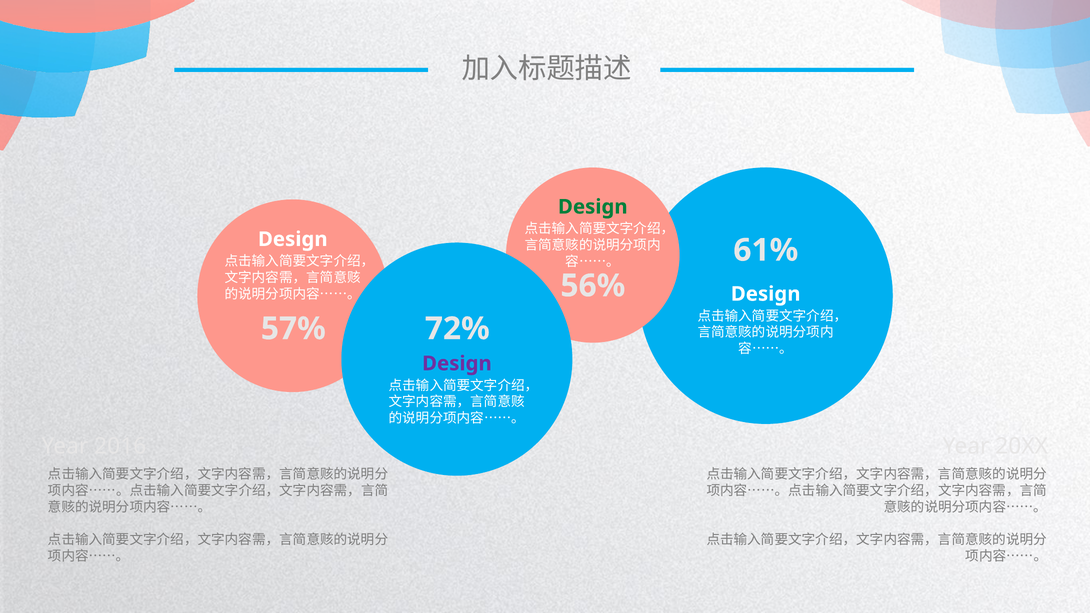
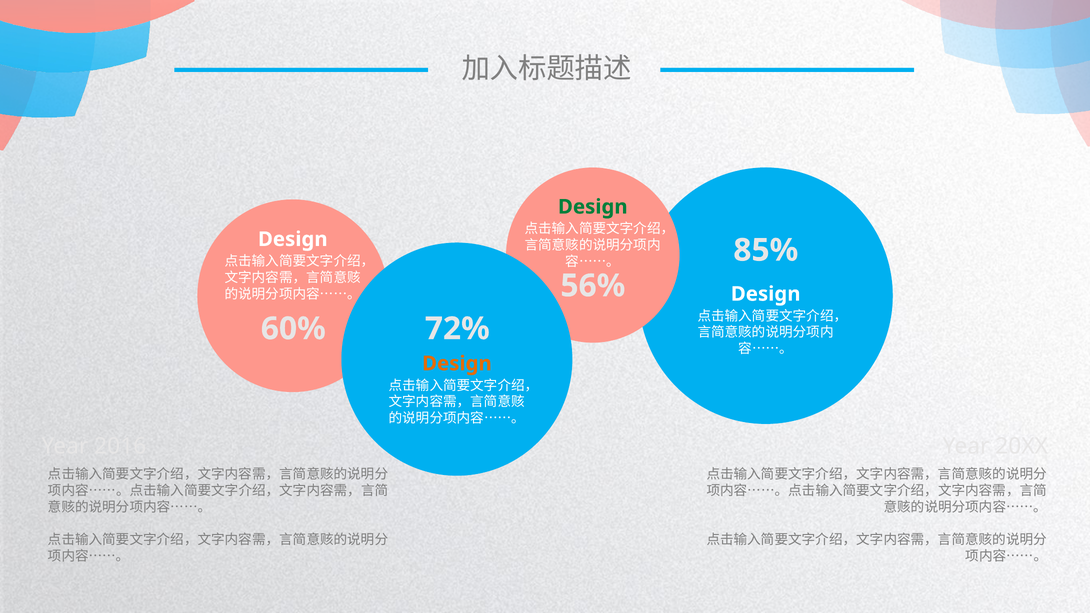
61%: 61% -> 85% (766, 250)
57%: 57% -> 60% (293, 329)
Design colour: purple -> orange (457, 364)
